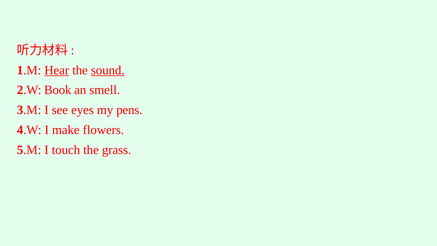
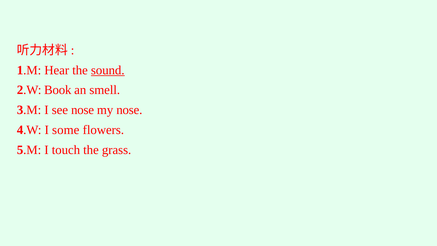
Hear underline: present -> none (57, 70)
see eyes: eyes -> nose (83, 110)
my pens: pens -> nose (129, 110)
make: make -> some (66, 130)
